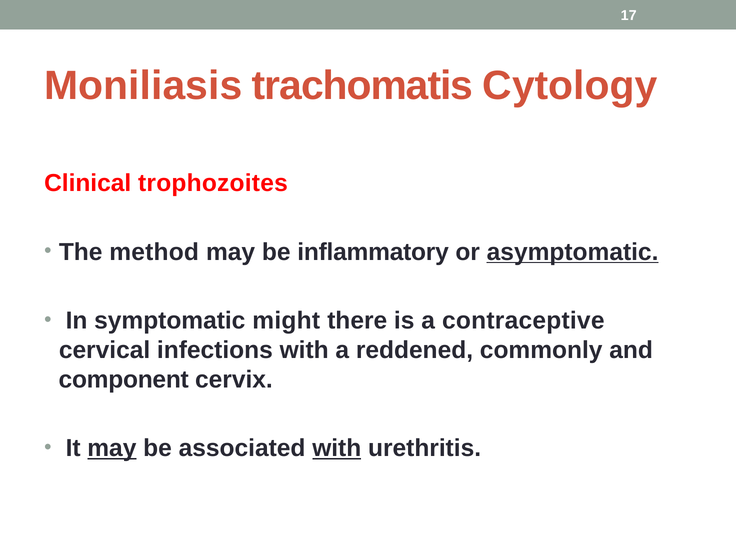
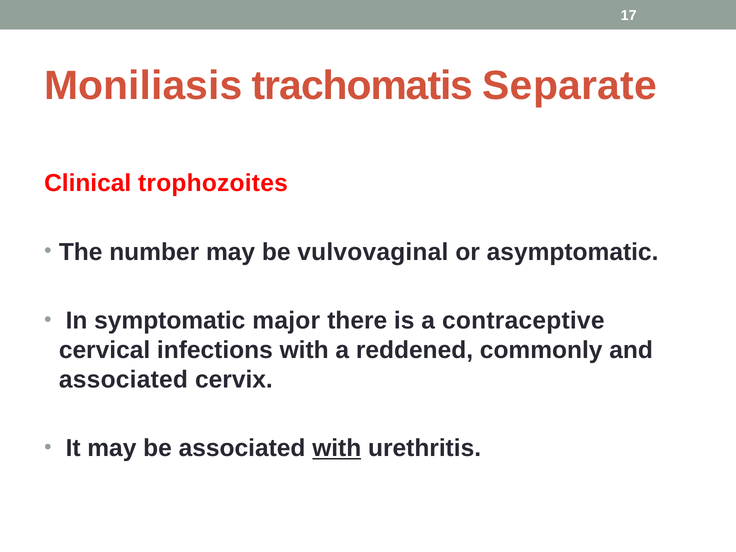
Cytology: Cytology -> Separate (570, 86)
method: method -> number (154, 252)
inflammatory: inflammatory -> vulvovaginal (373, 252)
asymptomatic underline: present -> none (573, 252)
might: might -> major (286, 321)
component: component -> associated (123, 379)
may underline: present -> none (112, 448)
